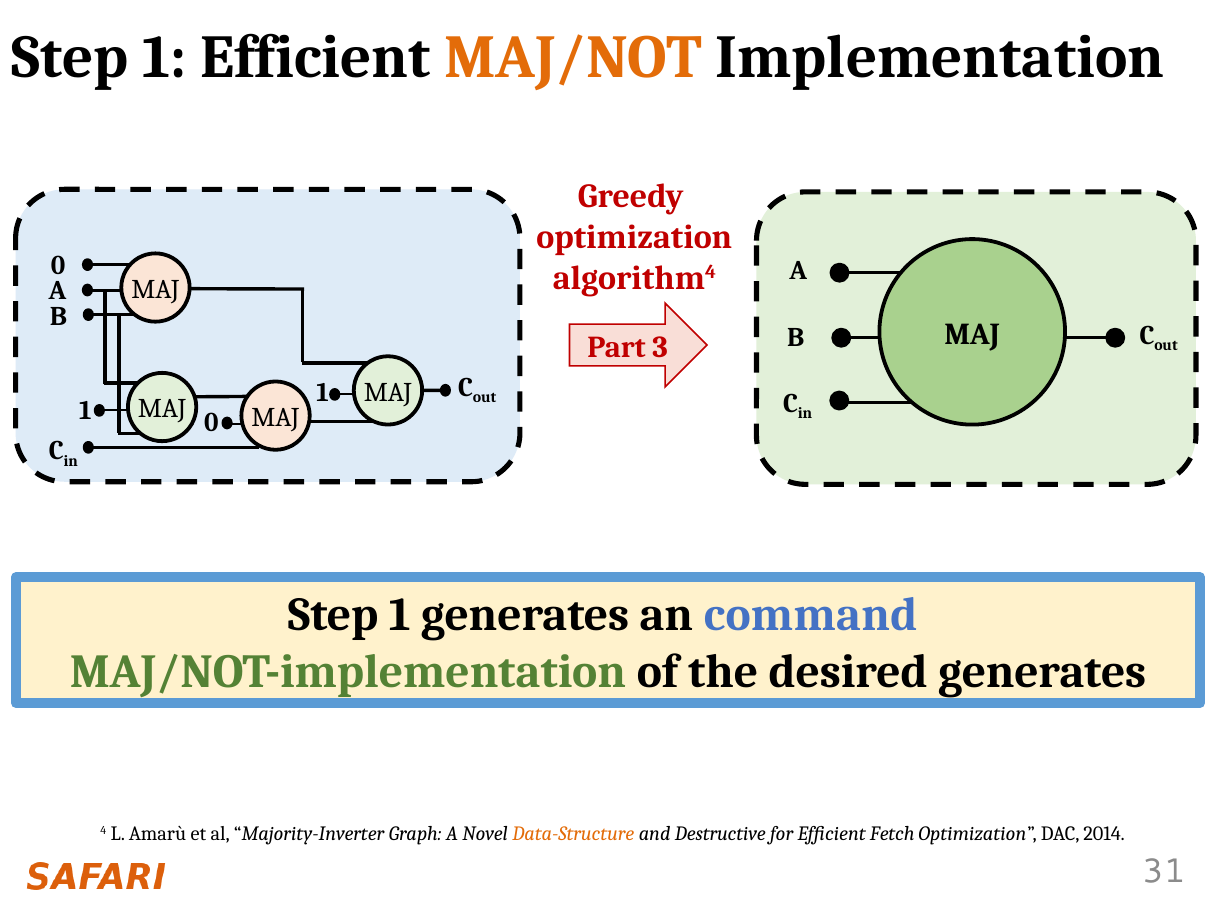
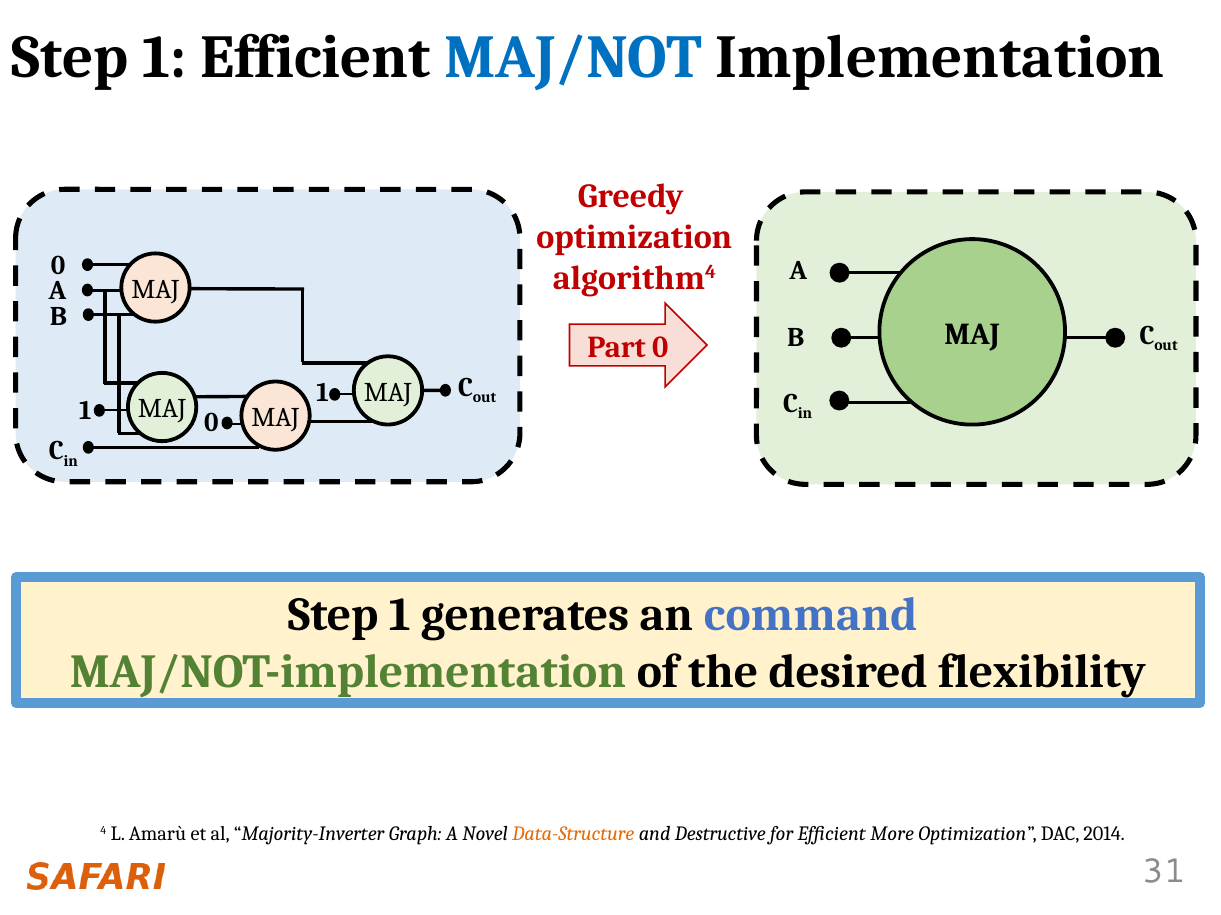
MAJ/NOT colour: orange -> blue (573, 58)
Part 3: 3 -> 0 (660, 347)
desired generates: generates -> flexibility (1042, 673)
Fetch: Fetch -> More (892, 834)
